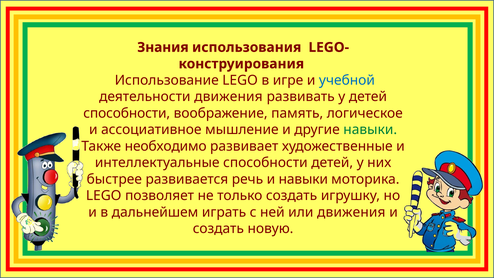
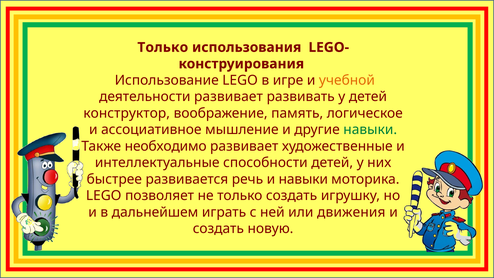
Знания: Знания -> Только (163, 47)
учебной colour: blue -> orange (347, 80)
деятельности движения: движения -> развивает (228, 97)
способности: способности -> конструктор (127, 113)
